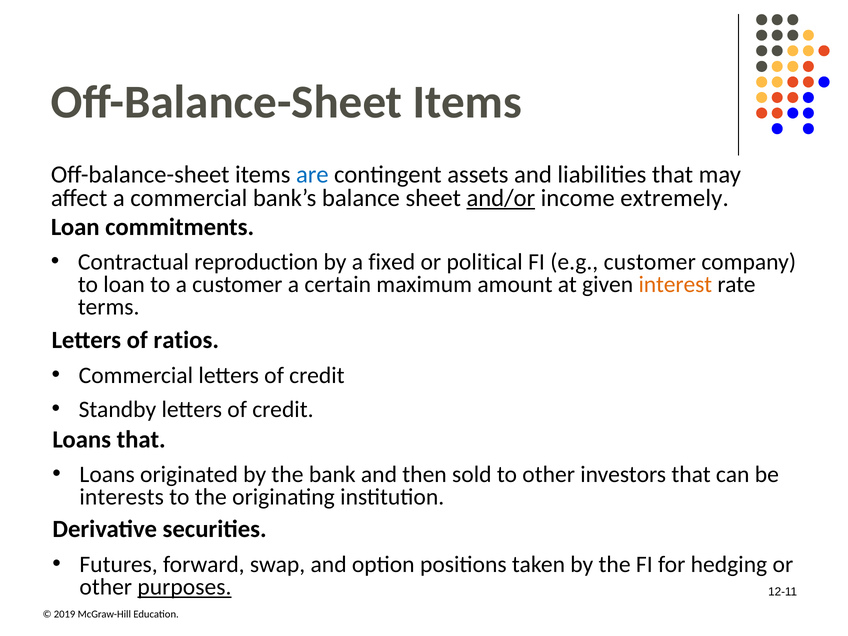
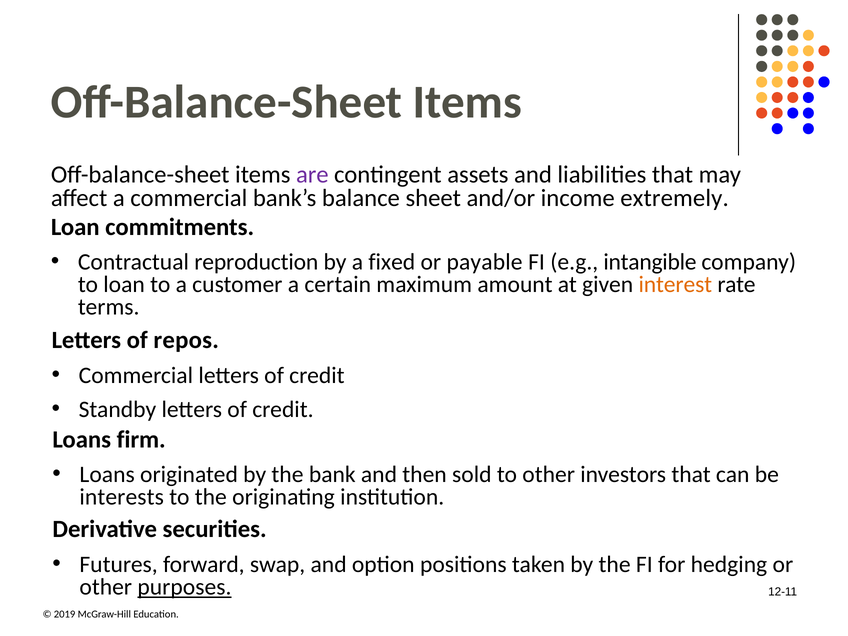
are colour: blue -> purple (312, 175)
and/or underline: present -> none (501, 198)
political: political -> payable (485, 262)
e.g customer: customer -> intangible (650, 262)
ratios: ratios -> repos (186, 340)
Loans that: that -> firm (141, 440)
